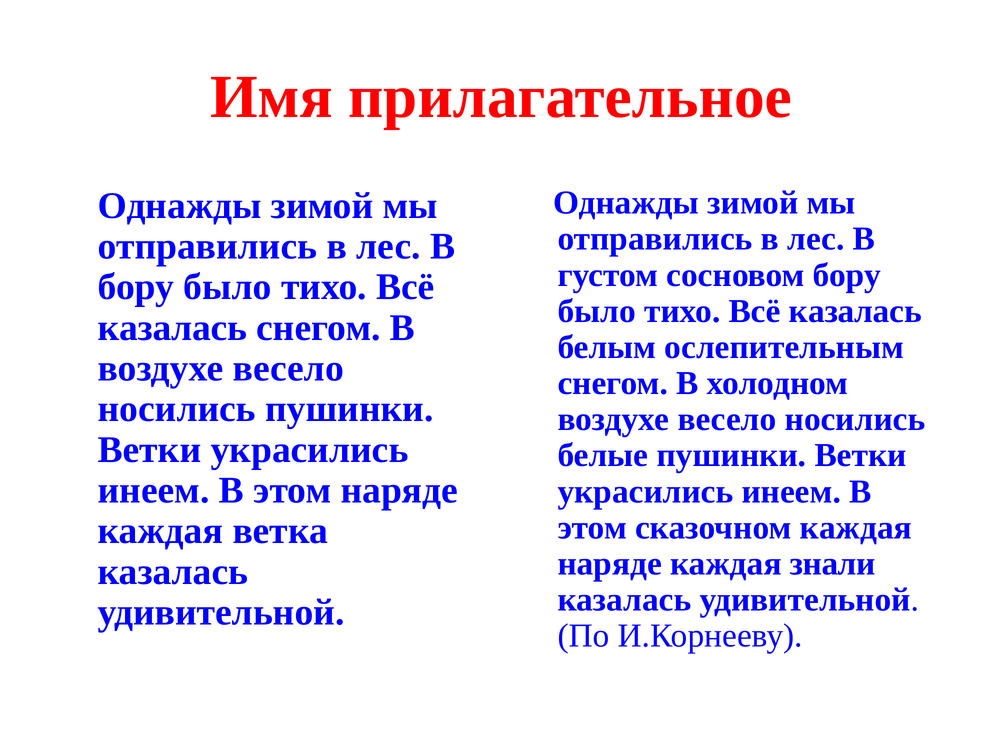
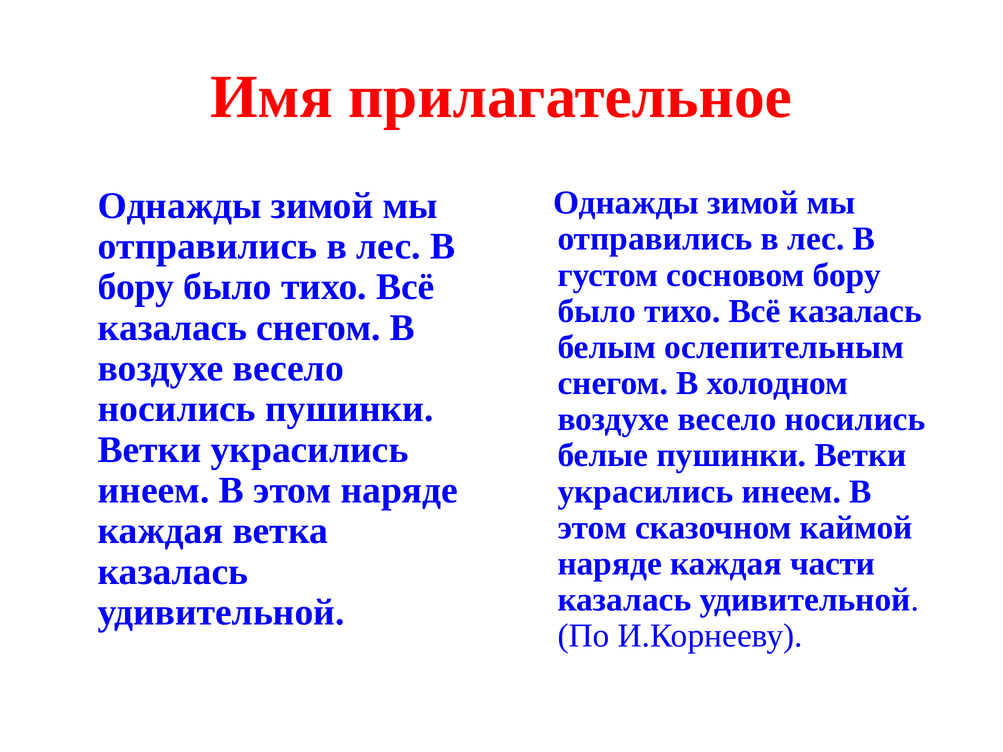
сказочном каждая: каждая -> каймой (856, 528)
знали: знали -> части (833, 564)
